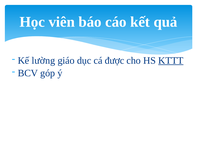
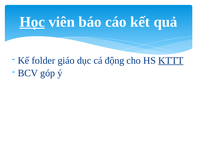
Học underline: none -> present (32, 22)
lường: lường -> folder (43, 60)
được: được -> động (115, 60)
